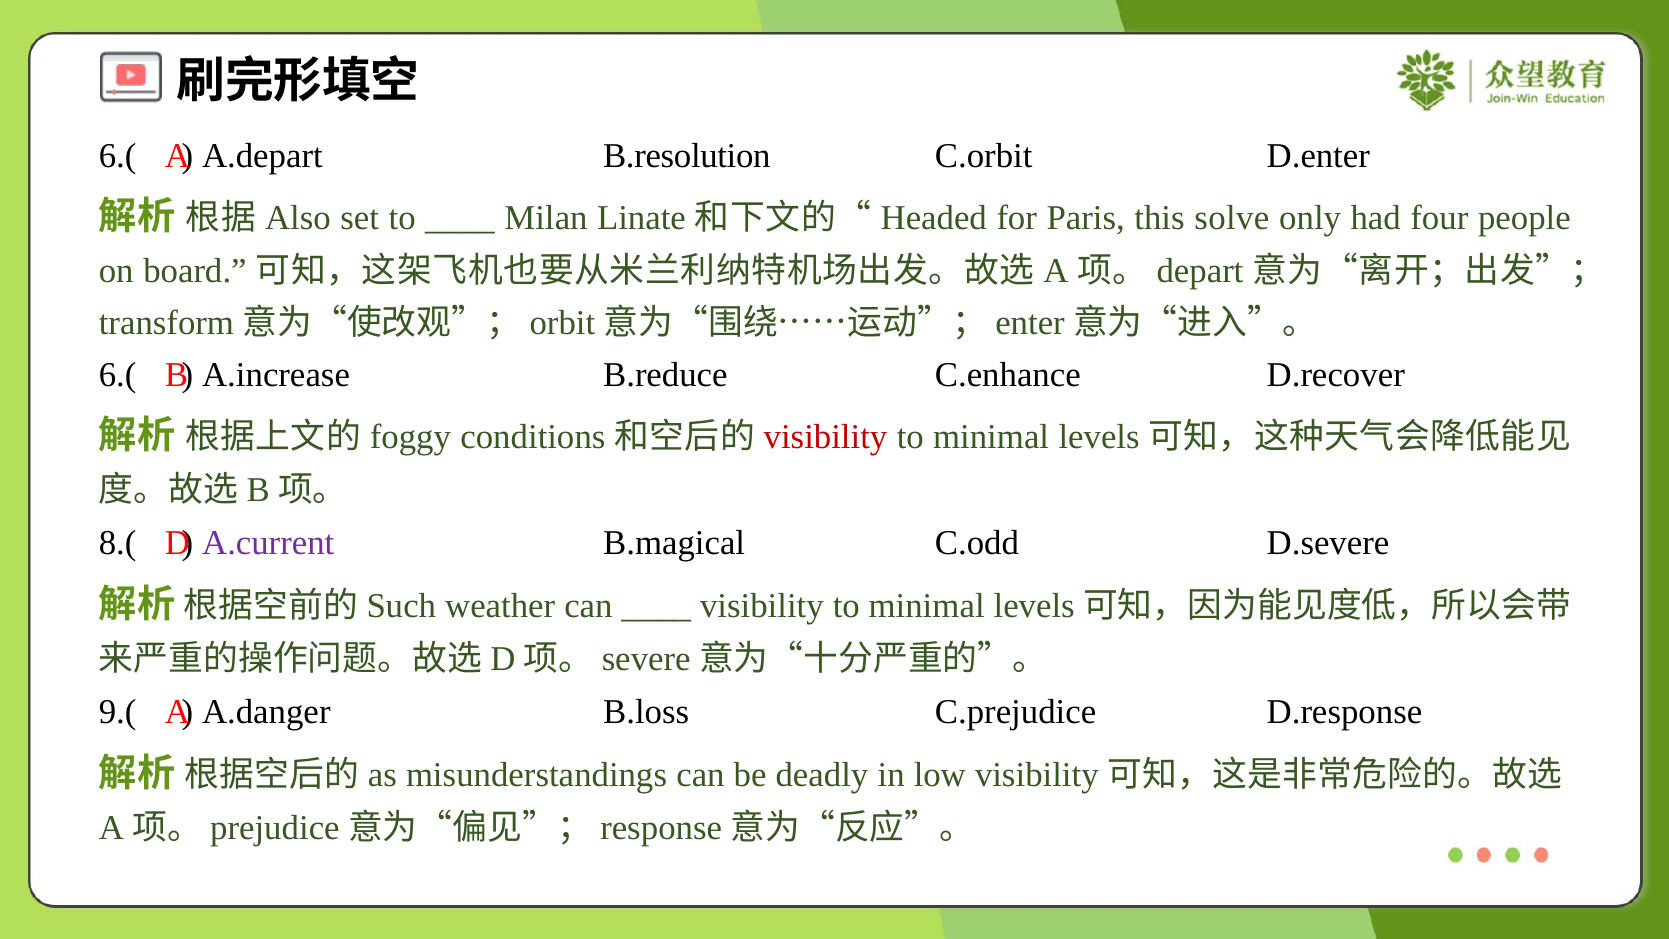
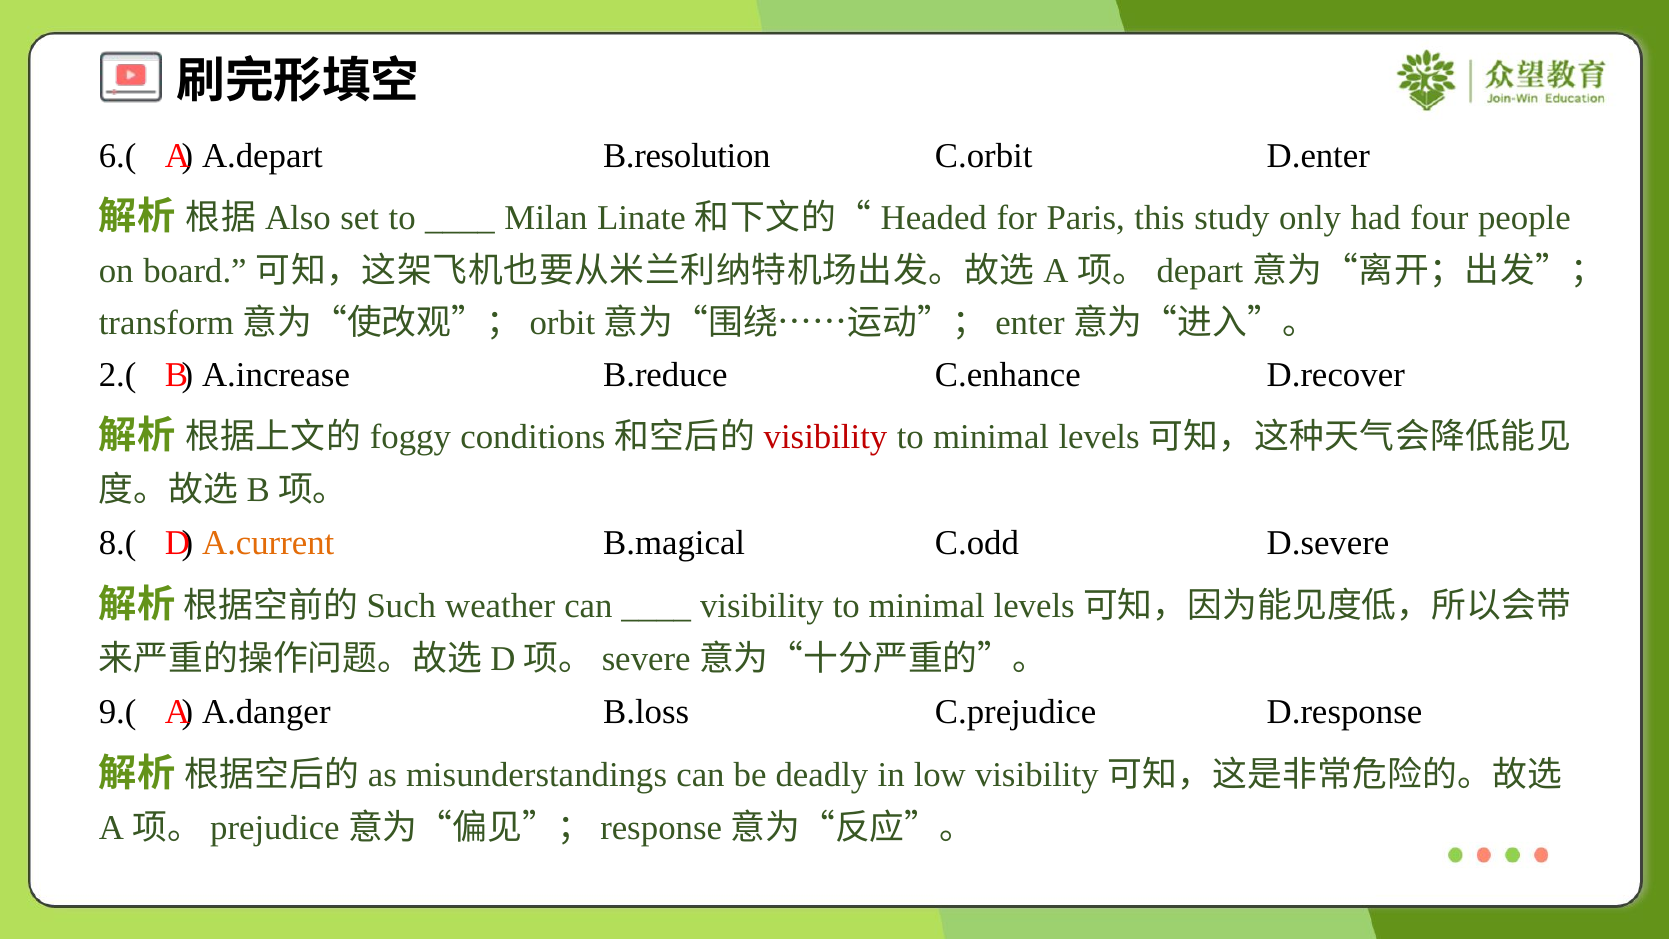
solve: solve -> study (1232, 218)
6.(: 6.( -> 2.( (118, 375)
A.current colour: purple -> orange (268, 543)
